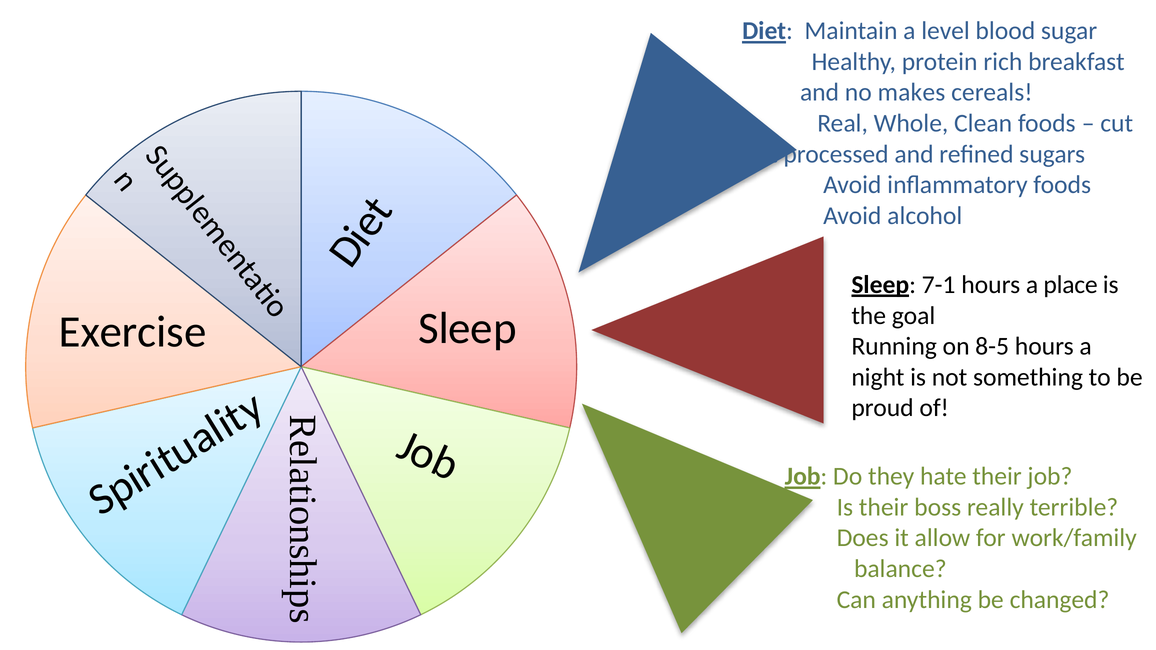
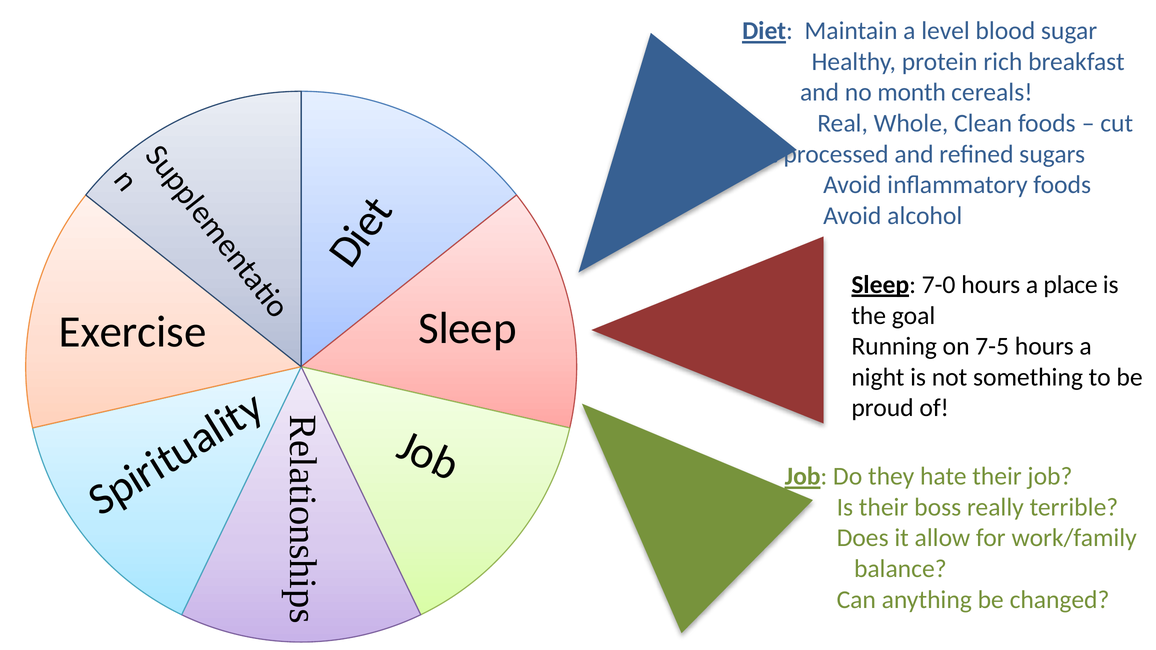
makes: makes -> month (912, 93)
7-1: 7-1 -> 7-0 (939, 285)
8-5: 8-5 -> 7-5 (992, 347)
